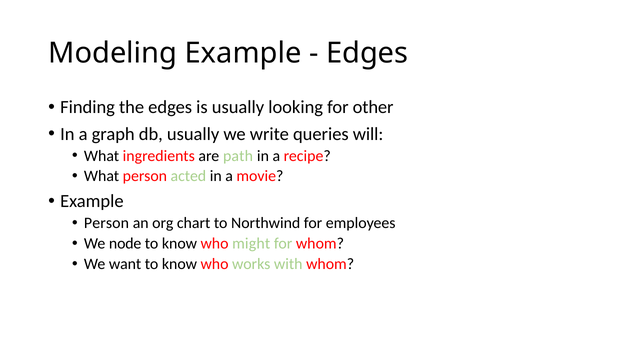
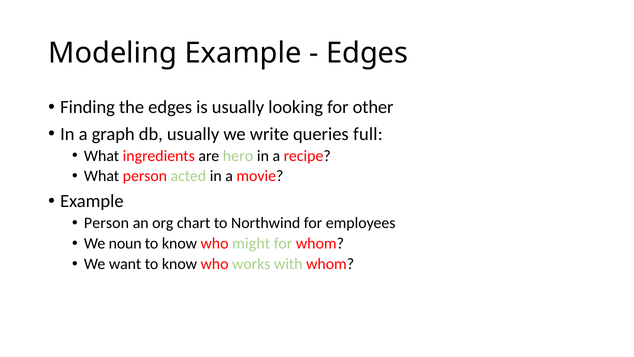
will: will -> full (368, 134)
path: path -> hero (238, 156)
node: node -> noun (125, 243)
